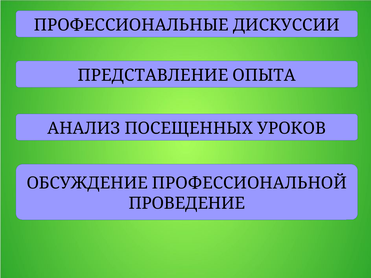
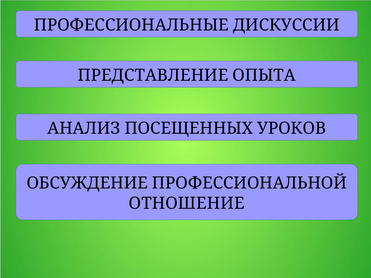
ПРОВЕДЕНИЕ: ПРОВЕДЕНИЕ -> ОТНОШЕНИЕ (187, 203)
